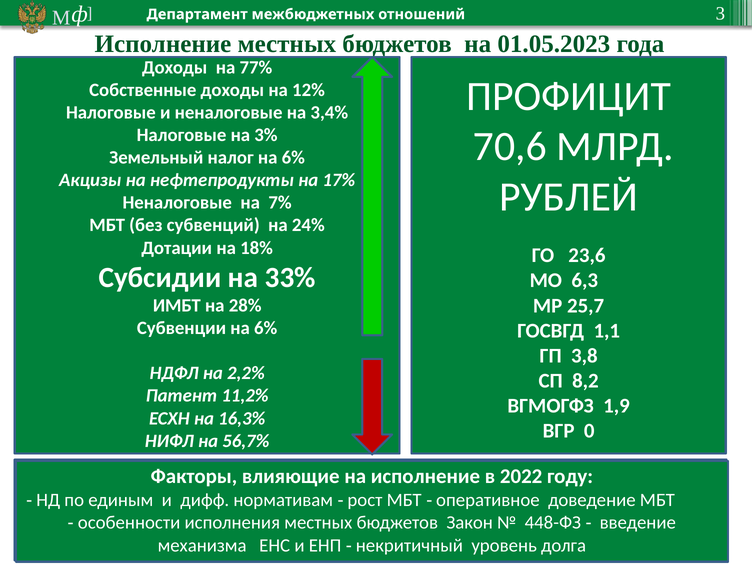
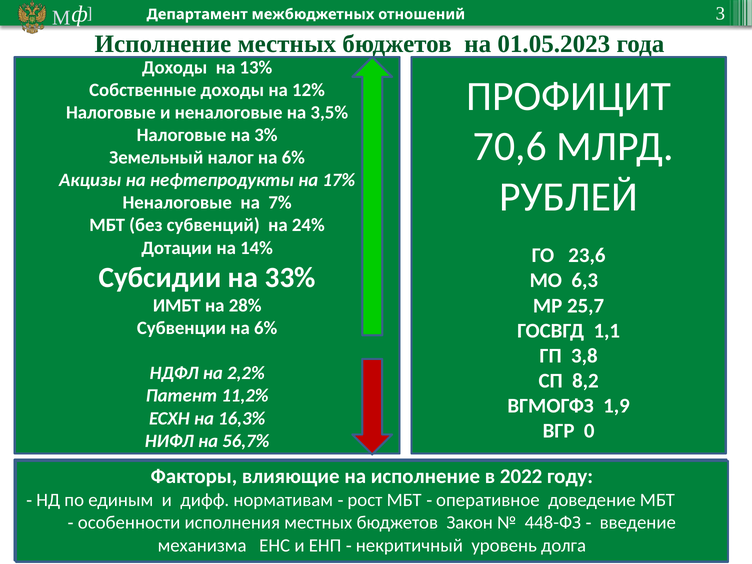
77%: 77% -> 13% (256, 67)
3,4%: 3,4% -> 3,5% (329, 112)
18%: 18% -> 14% (257, 248)
